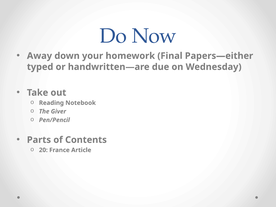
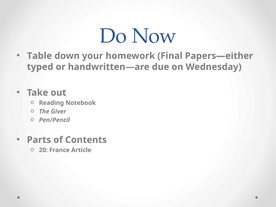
Away: Away -> Table (39, 56)
